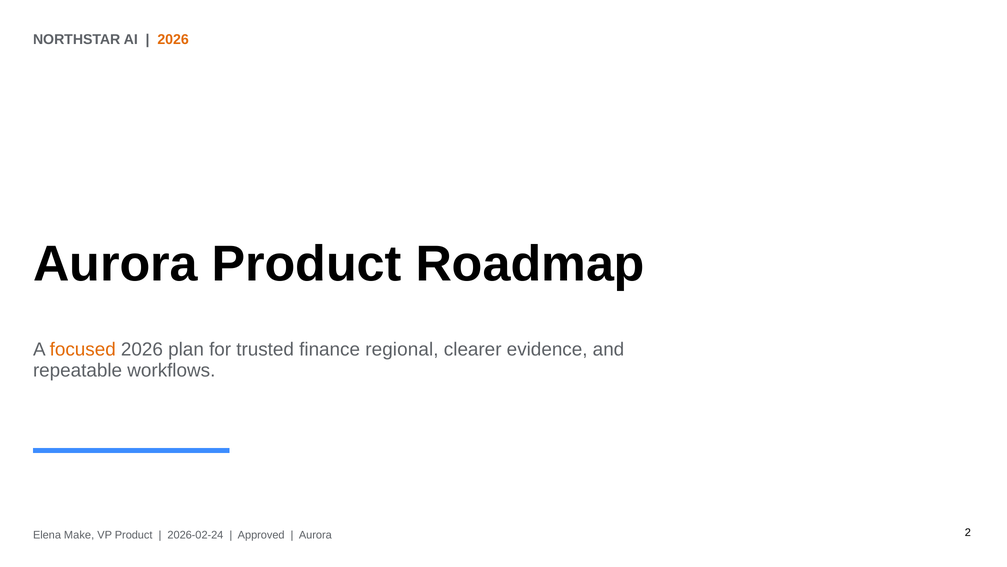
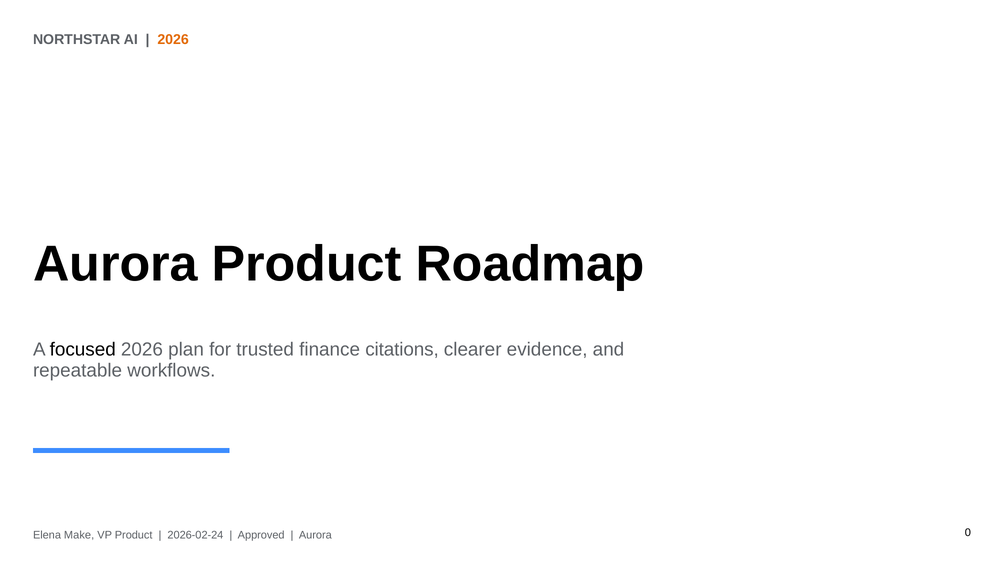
focused colour: orange -> black (83, 349)
regional: regional -> citations (402, 349)
2: 2 -> 0 (968, 532)
